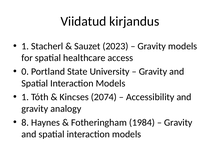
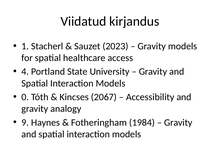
0: 0 -> 4 (25, 72)
1: 1 -> 0 (25, 97)
2074: 2074 -> 2067 (104, 97)
8: 8 -> 9 (25, 122)
